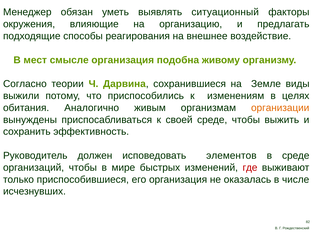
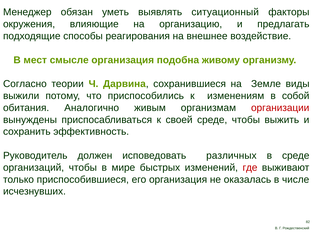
целях: целях -> собой (296, 96)
организации colour: orange -> red (280, 108)
элементов: элементов -> различных (231, 156)
